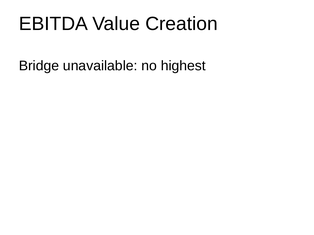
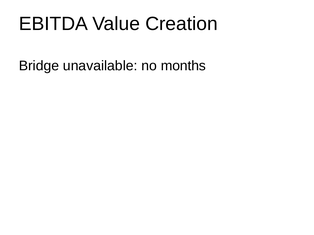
highest: highest -> months (183, 66)
